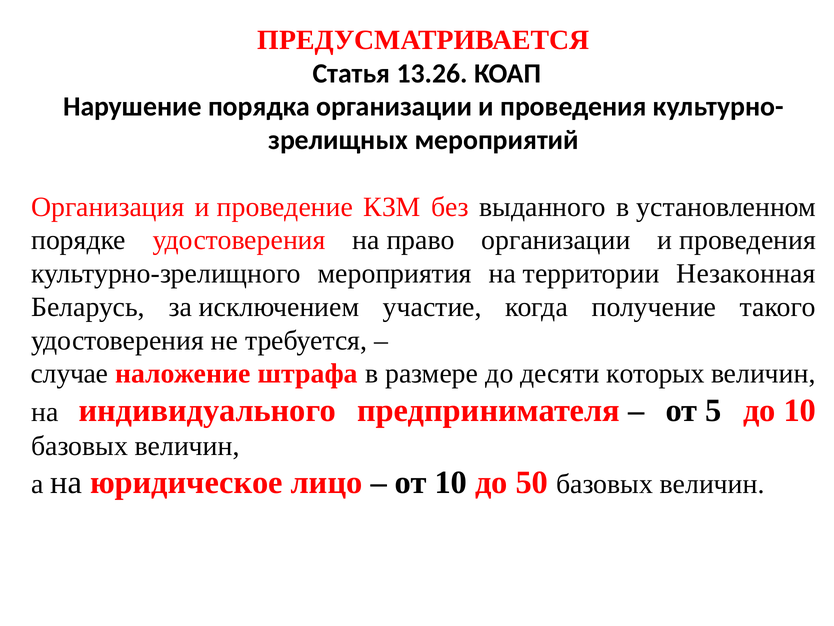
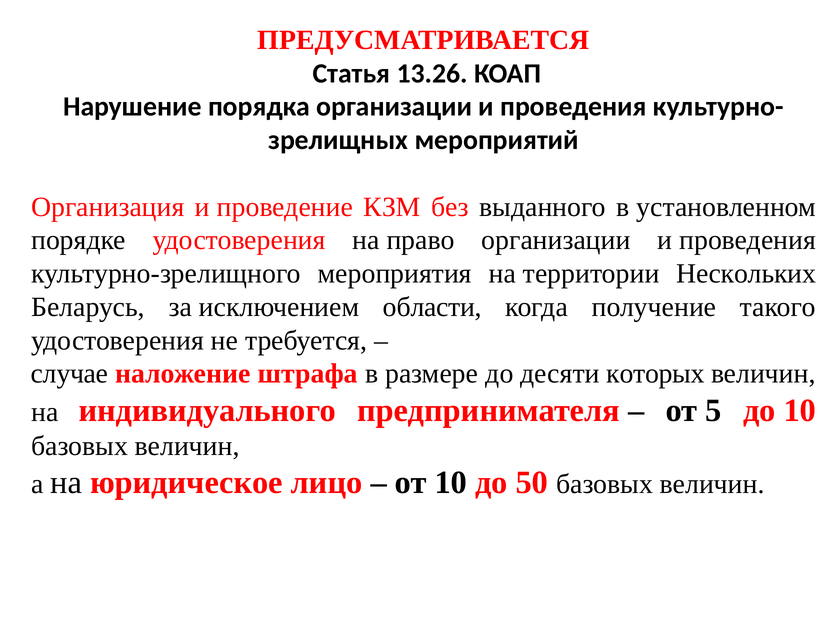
Незаконная: Незаконная -> Нескольких (746, 273)
участие: участие -> области (432, 307)
